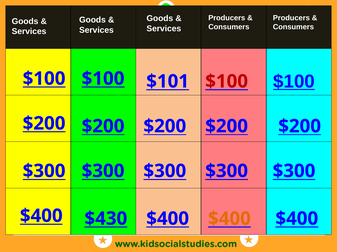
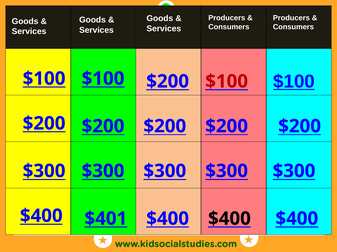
$101: $101 -> $200 (168, 82)
$430: $430 -> $401 (106, 219)
$400 colour: orange -> black (229, 219)
